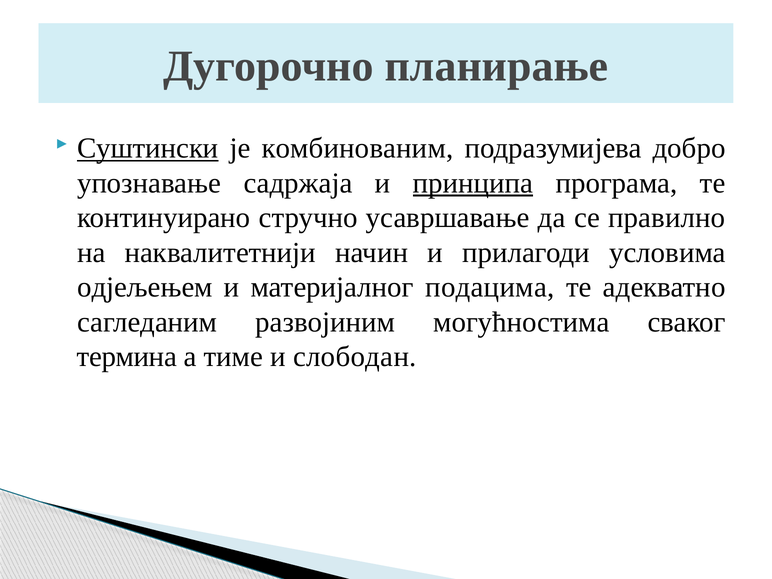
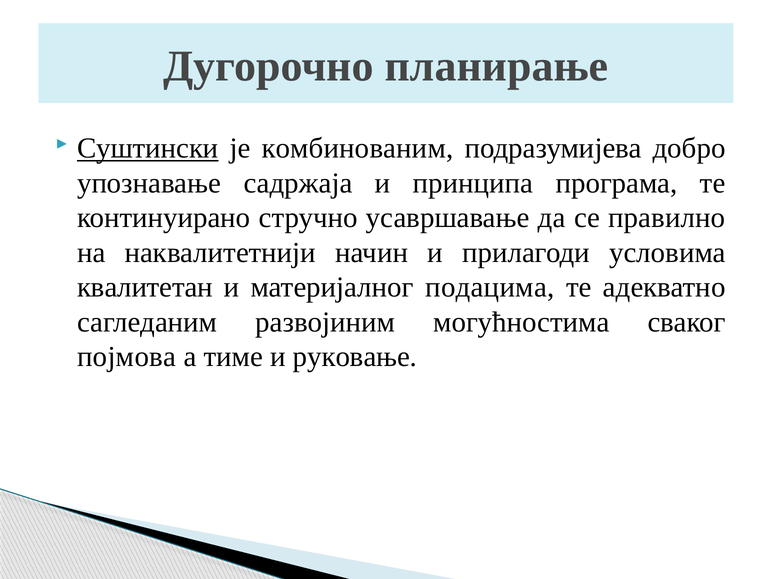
принципа underline: present -> none (473, 183)
одјељењем: одјељењем -> квалитетан (145, 287)
термина: термина -> појмова (127, 357)
слободан: слободан -> руковање (355, 357)
